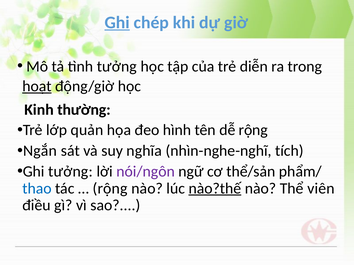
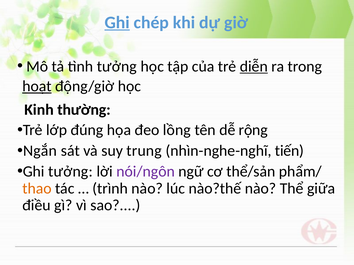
diễn underline: none -> present (254, 66)
quản: quản -> đúng (87, 130)
hình: hình -> lồng (177, 130)
nghĩa: nghĩa -> trung (144, 151)
tích: tích -> tiến (289, 151)
thao colour: blue -> orange (37, 189)
rộng: rộng -> trình (110, 189)
nào?thế underline: present -> none (215, 189)
viên: viên -> giữa (321, 189)
